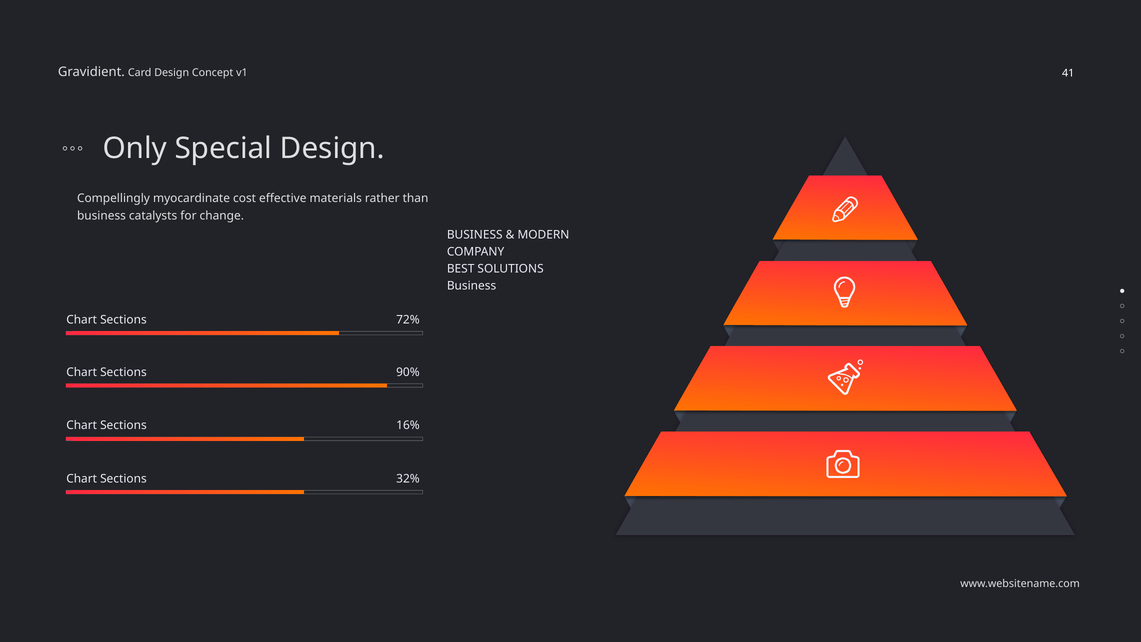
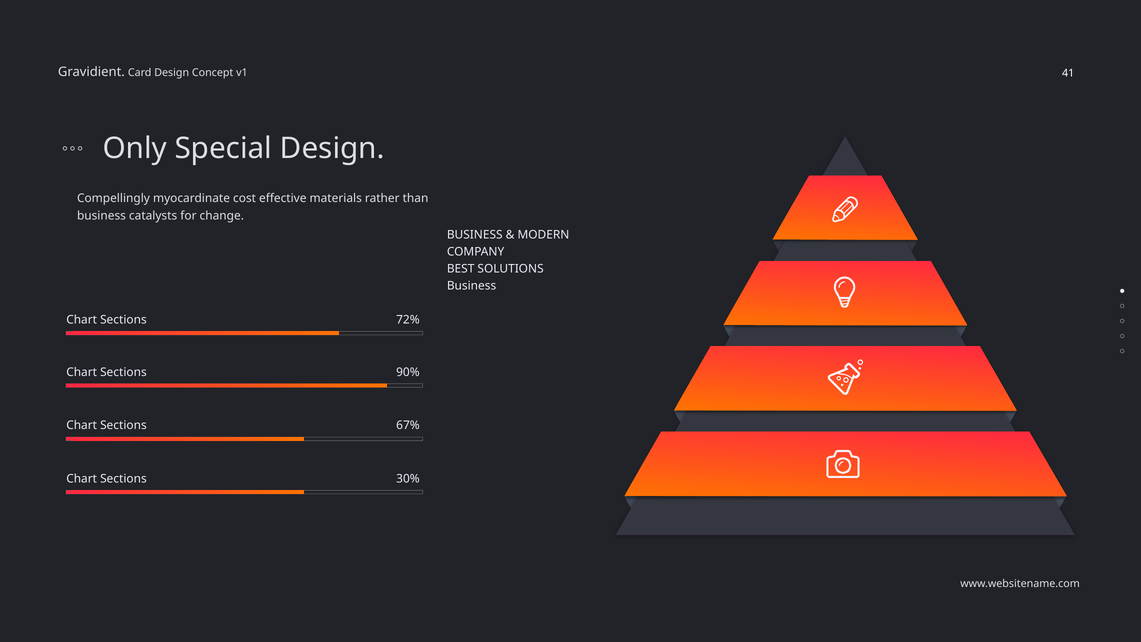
16%: 16% -> 67% (408, 425)
32%: 32% -> 30% (408, 479)
